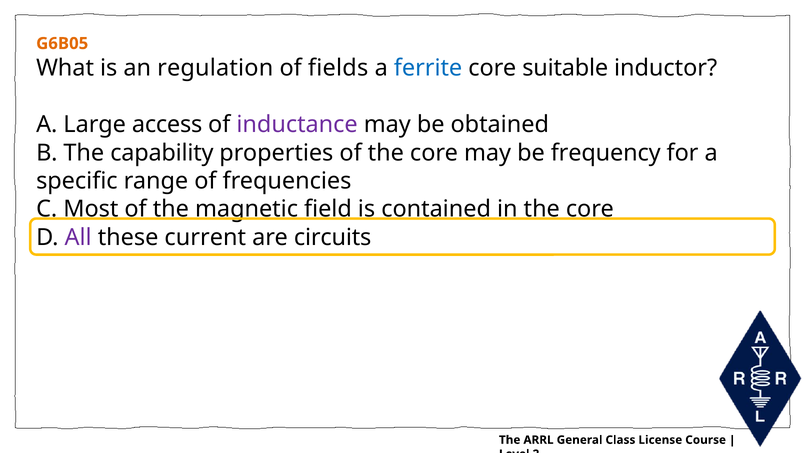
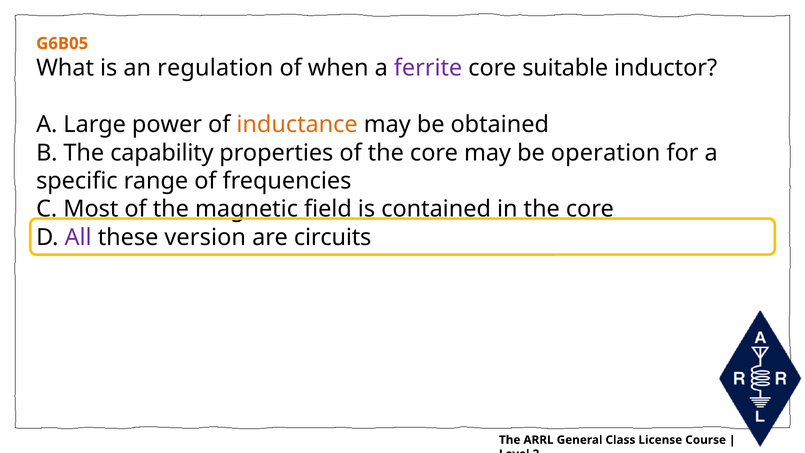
fields: fields -> when (338, 68)
ferrite colour: blue -> purple (428, 68)
access: access -> power (167, 125)
inductance colour: purple -> orange (297, 125)
frequency: frequency -> operation (606, 153)
current: current -> version (205, 237)
